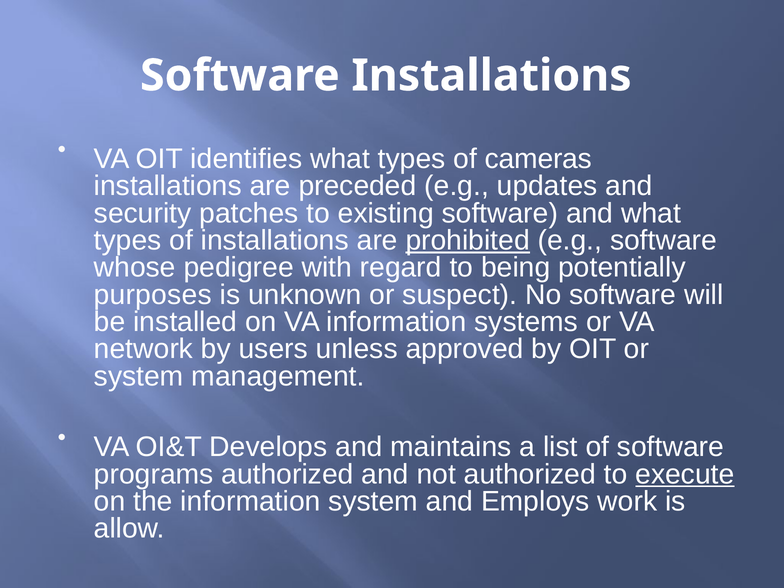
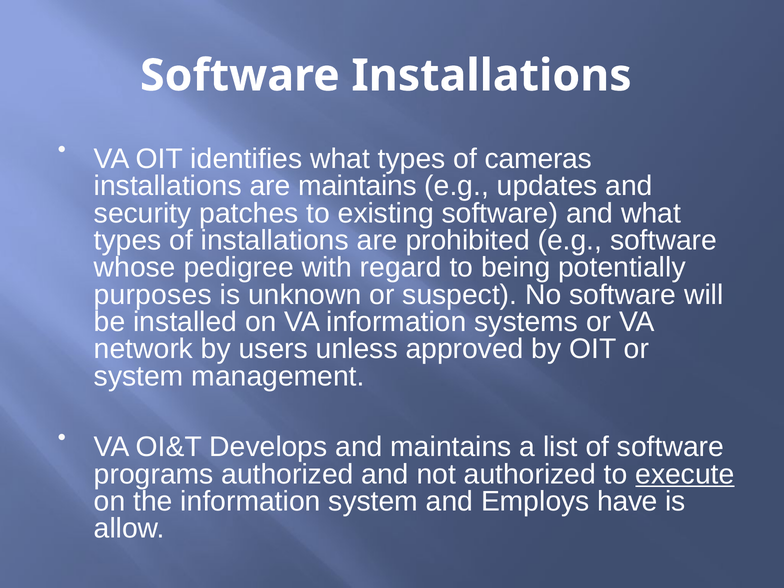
are preceded: preceded -> maintains (358, 186)
prohibited underline: present -> none (468, 240)
work: work -> have (627, 501)
